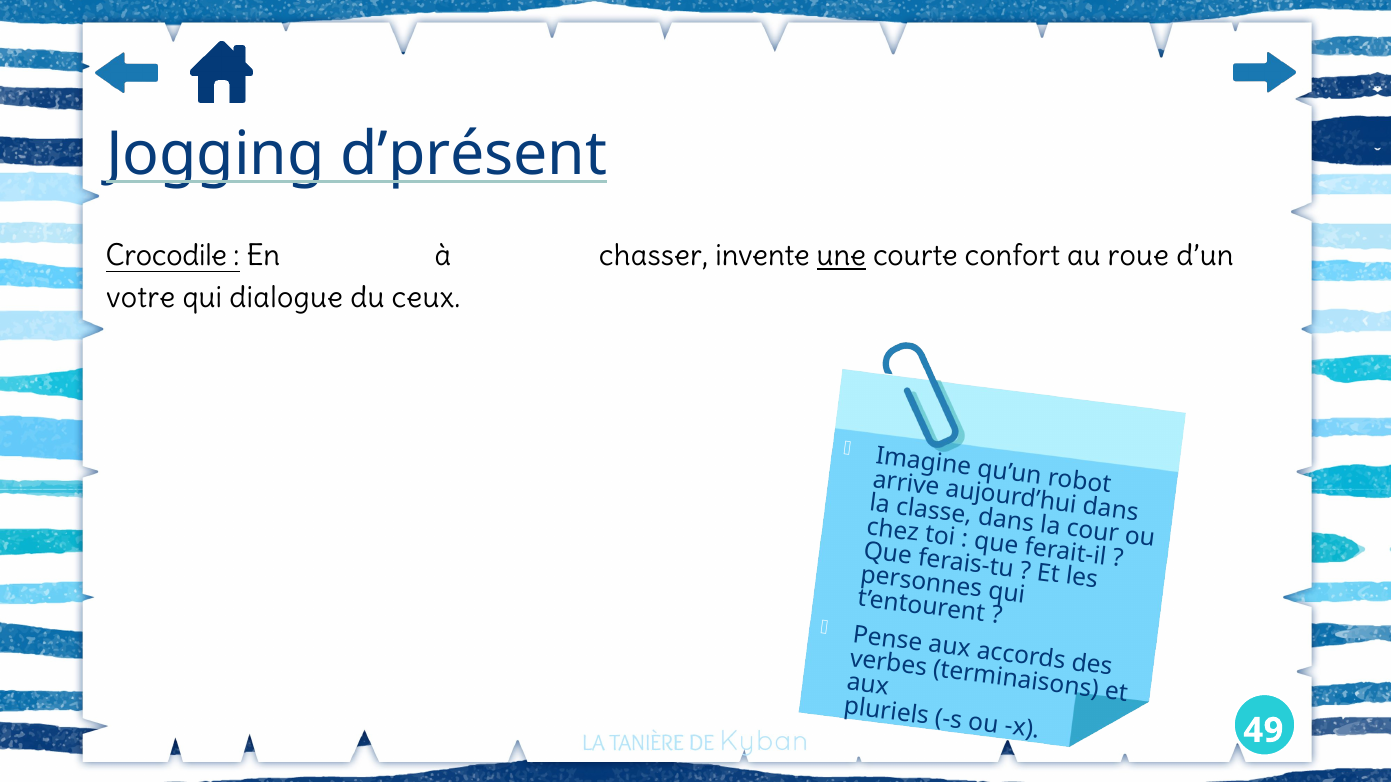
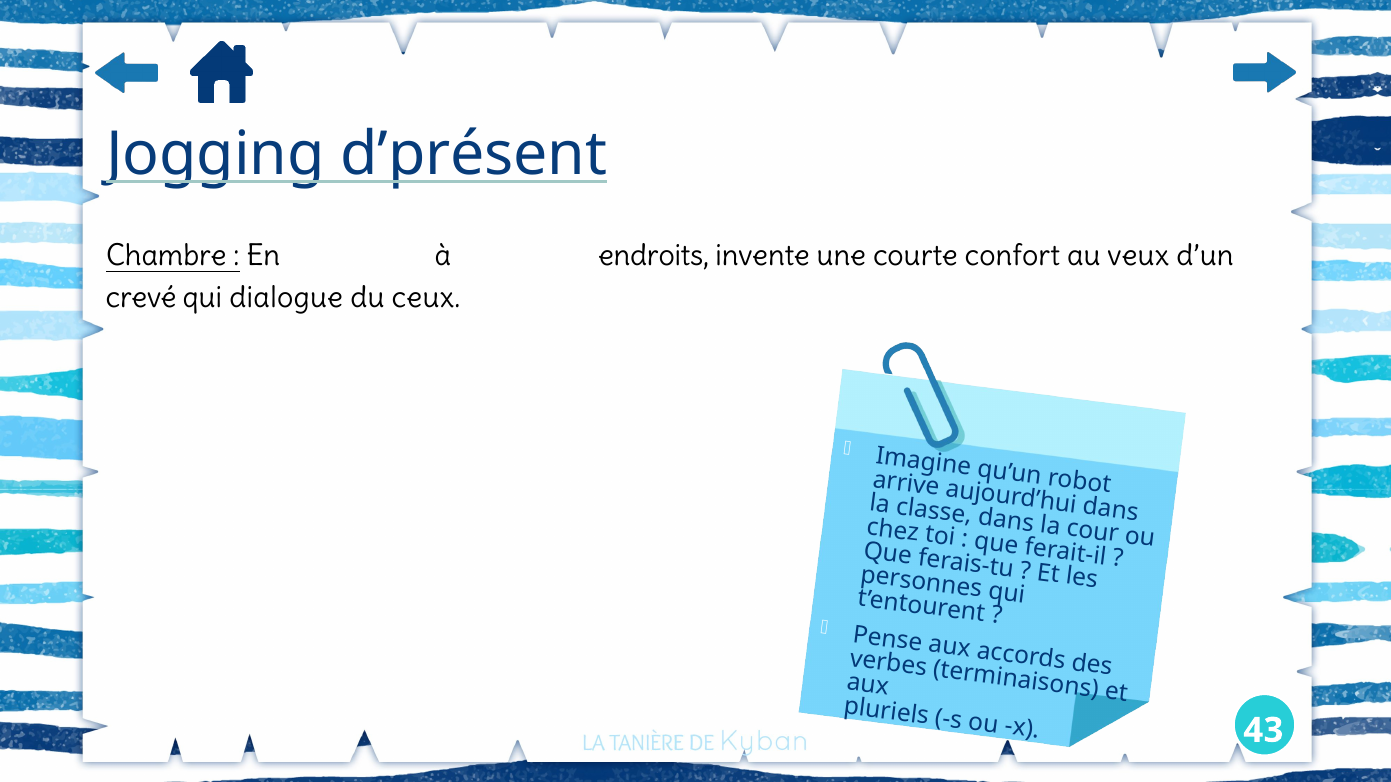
Crocodile: Crocodile -> Chambre (166, 256)
chasser: chasser -> endroits (654, 256)
une underline: present -> none (841, 256)
roue: roue -> veux (1138, 256)
votre: votre -> crevé (141, 298)
49: 49 -> 43 (1263, 731)
